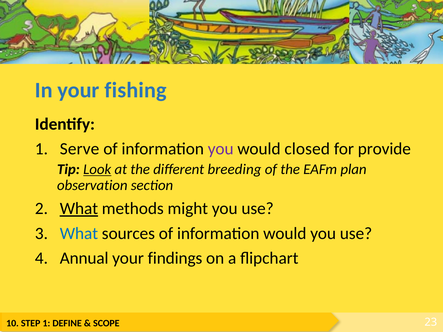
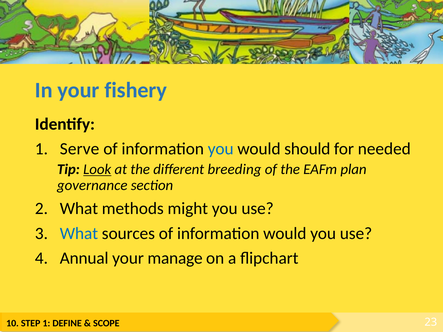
fishing: fishing -> fishery (136, 90)
you colour: purple -> blue (221, 149)
closed: closed -> should (307, 149)
provide: provide -> needed (384, 149)
observation: observation -> governance (92, 185)
What underline: present -> none (79, 209)
findings: findings -> manage (175, 258)
